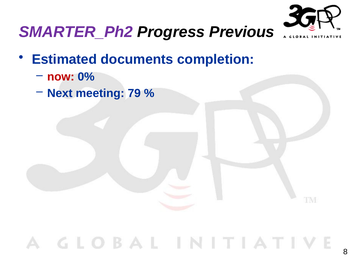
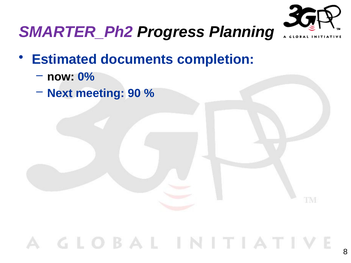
Previous: Previous -> Planning (242, 32)
now colour: red -> black (61, 77)
79: 79 -> 90 (134, 93)
